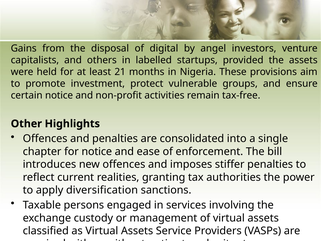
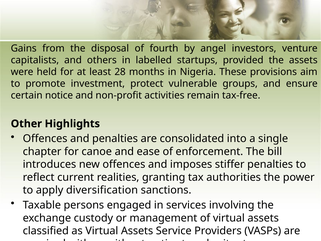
digital: digital -> fourth (164, 48)
21: 21 -> 28 (120, 72)
for notice: notice -> canoe (97, 151)
